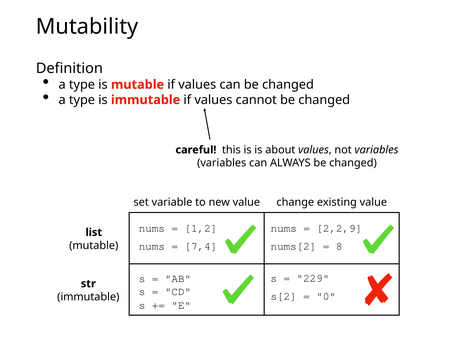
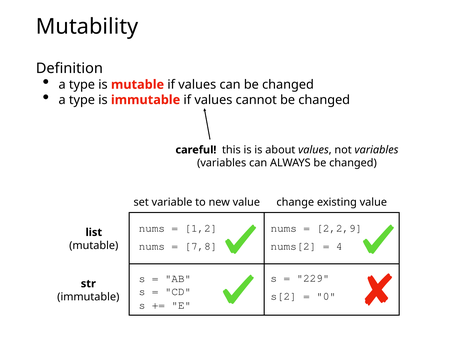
7,4: 7,4 -> 7,8 (201, 246)
8: 8 -> 4 (339, 246)
